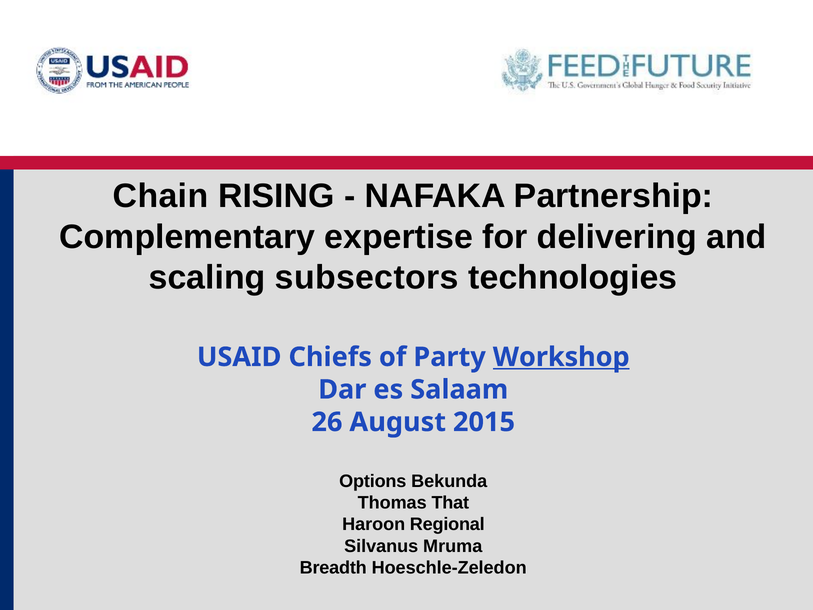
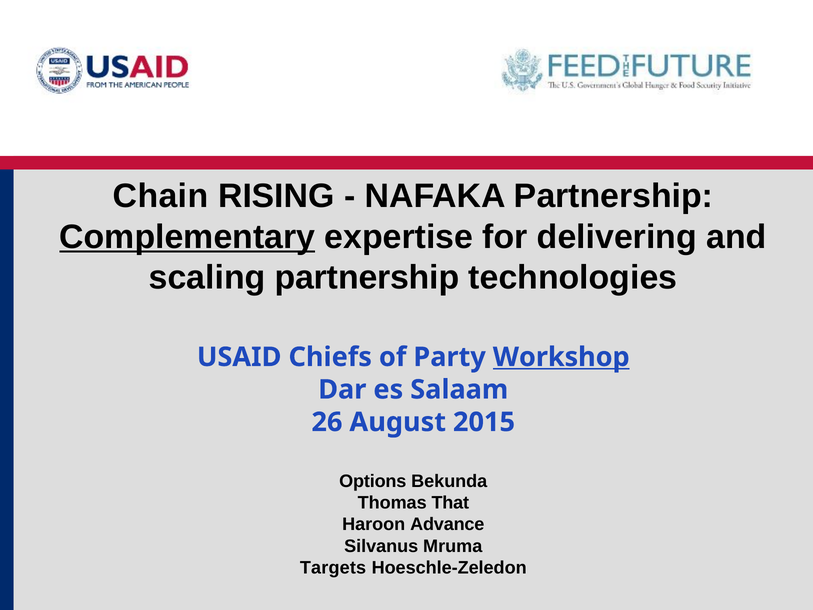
Complementary underline: none -> present (187, 237)
scaling subsectors: subsectors -> partnership (367, 277)
Regional: Regional -> Advance (447, 524)
Breadth: Breadth -> Targets (333, 568)
